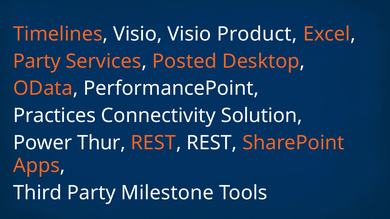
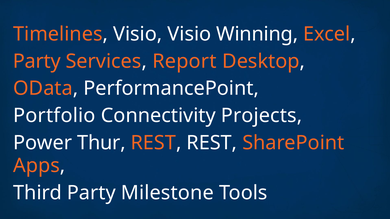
Product: Product -> Winning (257, 34)
Posted: Posted -> Report (184, 61)
Practices: Practices -> Portfolio (54, 116)
Solution: Solution -> Projects (262, 116)
